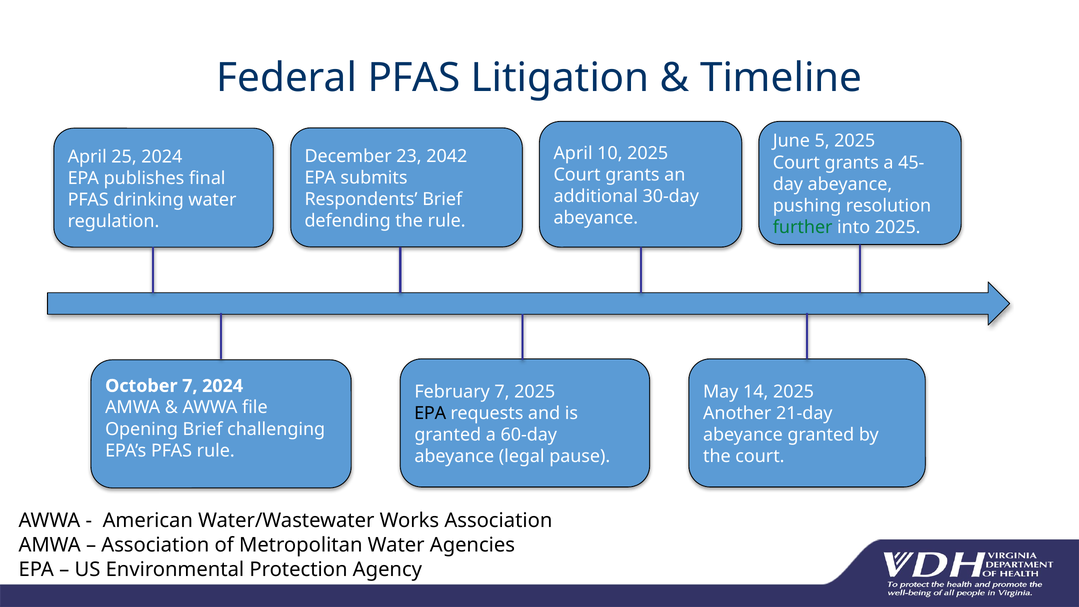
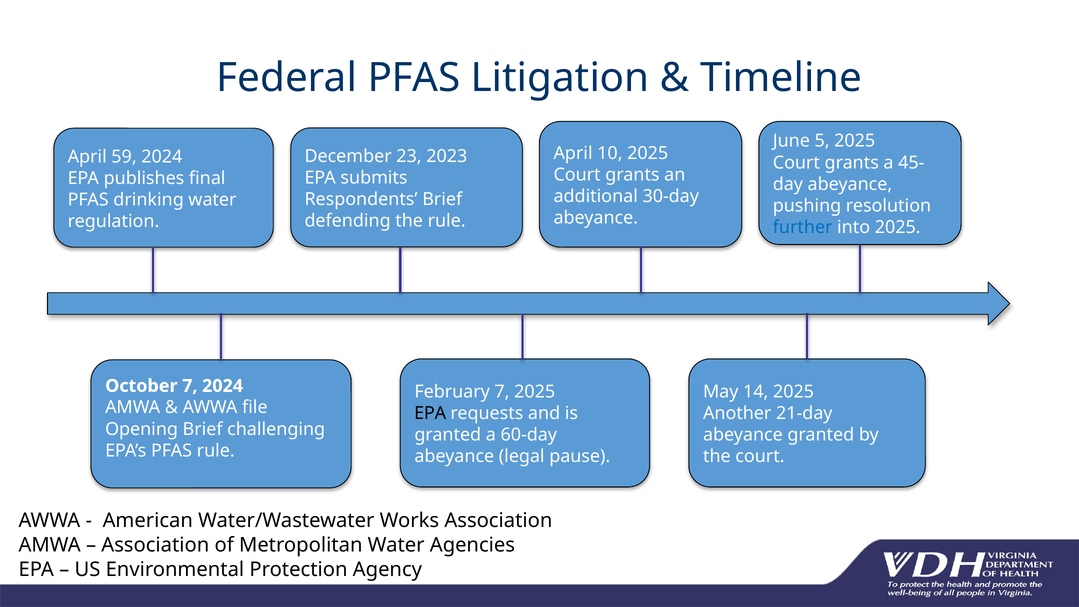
2042: 2042 -> 2023 (447, 156)
25: 25 -> 59 (124, 157)
further colour: green -> blue (803, 227)
